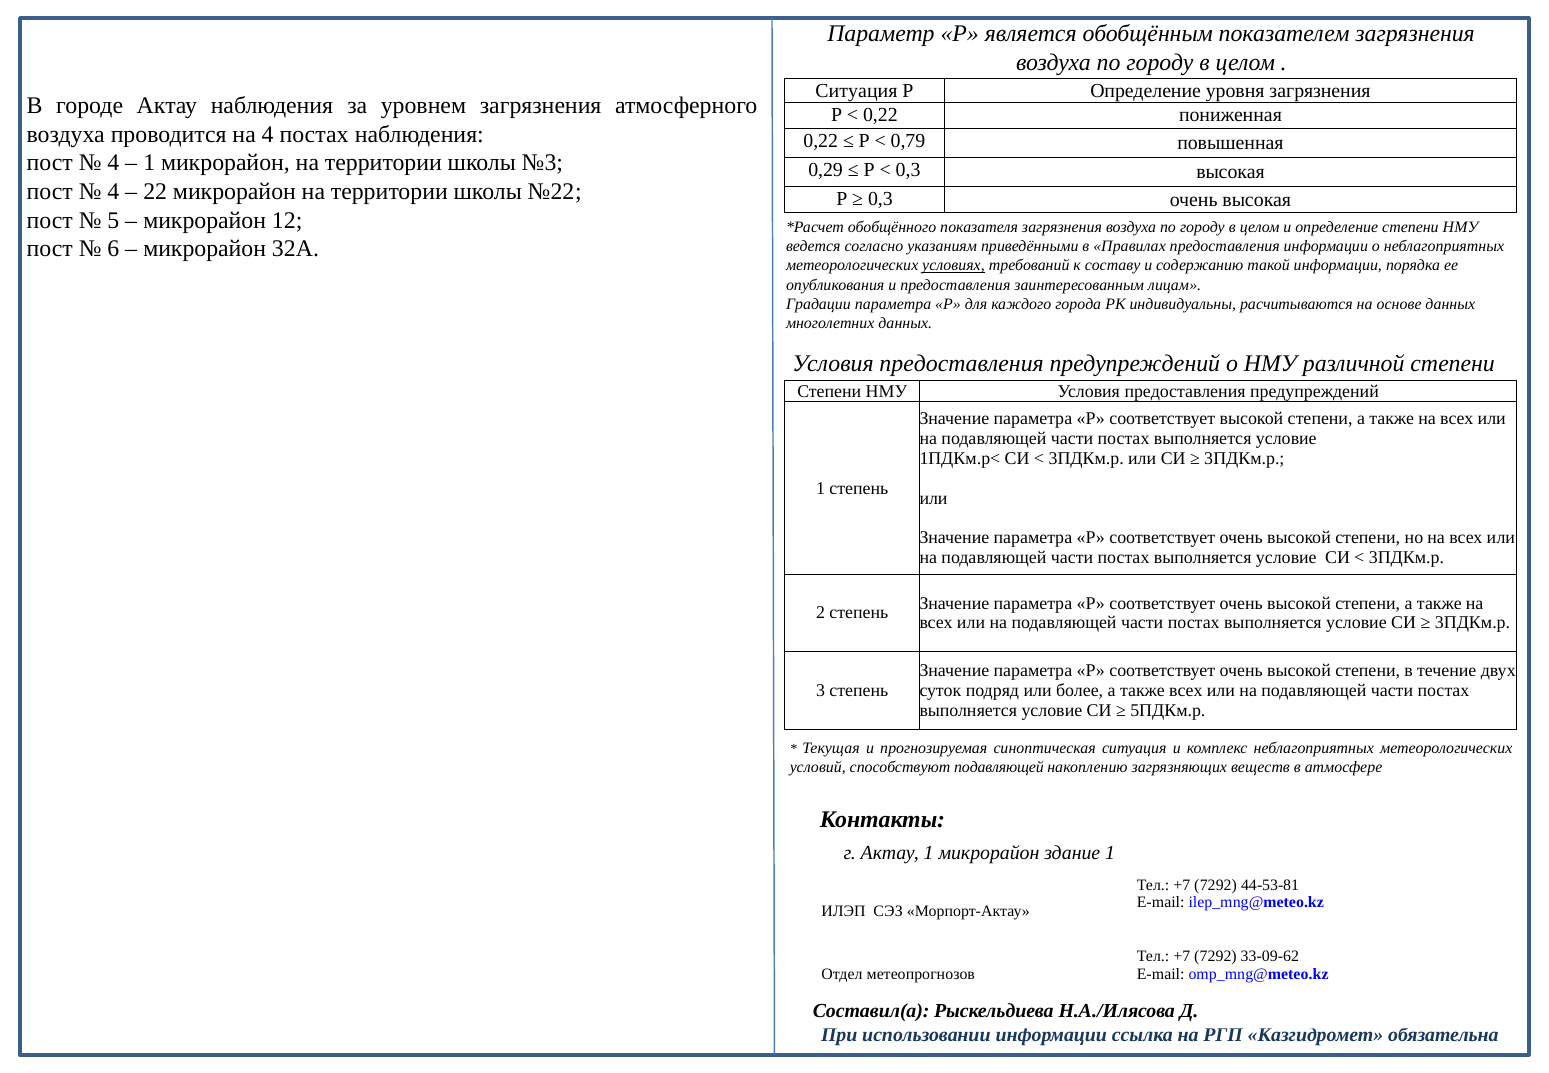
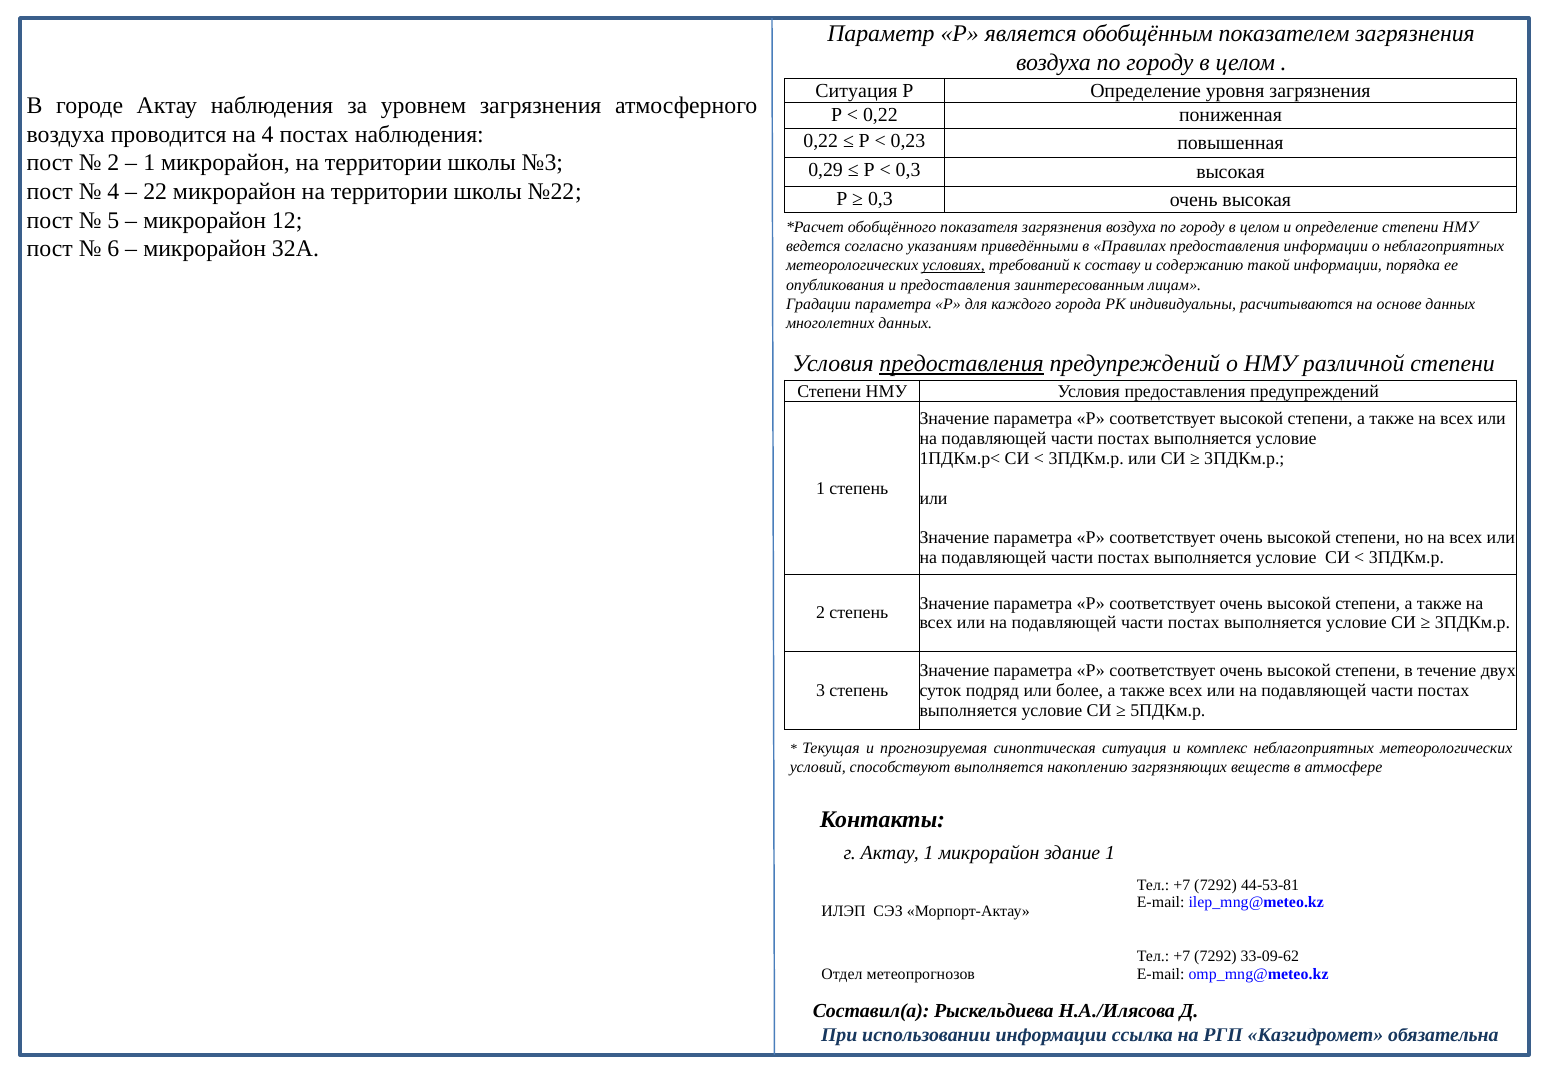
0,79: 0,79 -> 0,23 (908, 140)
4: 4 -> 2 (113, 163)
предоставления underline: none -> present (962, 363)
способствуют подавляющей: подавляющей -> выполняется (999, 767)
